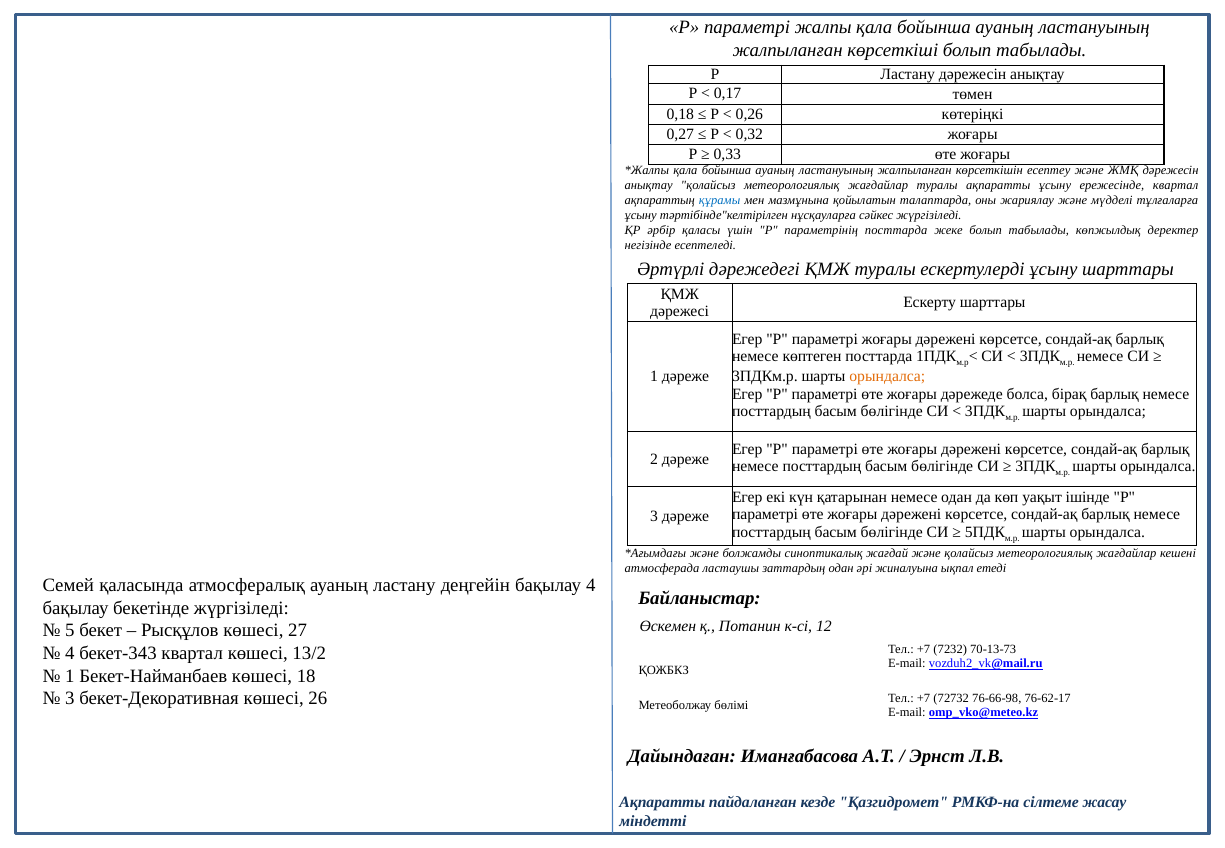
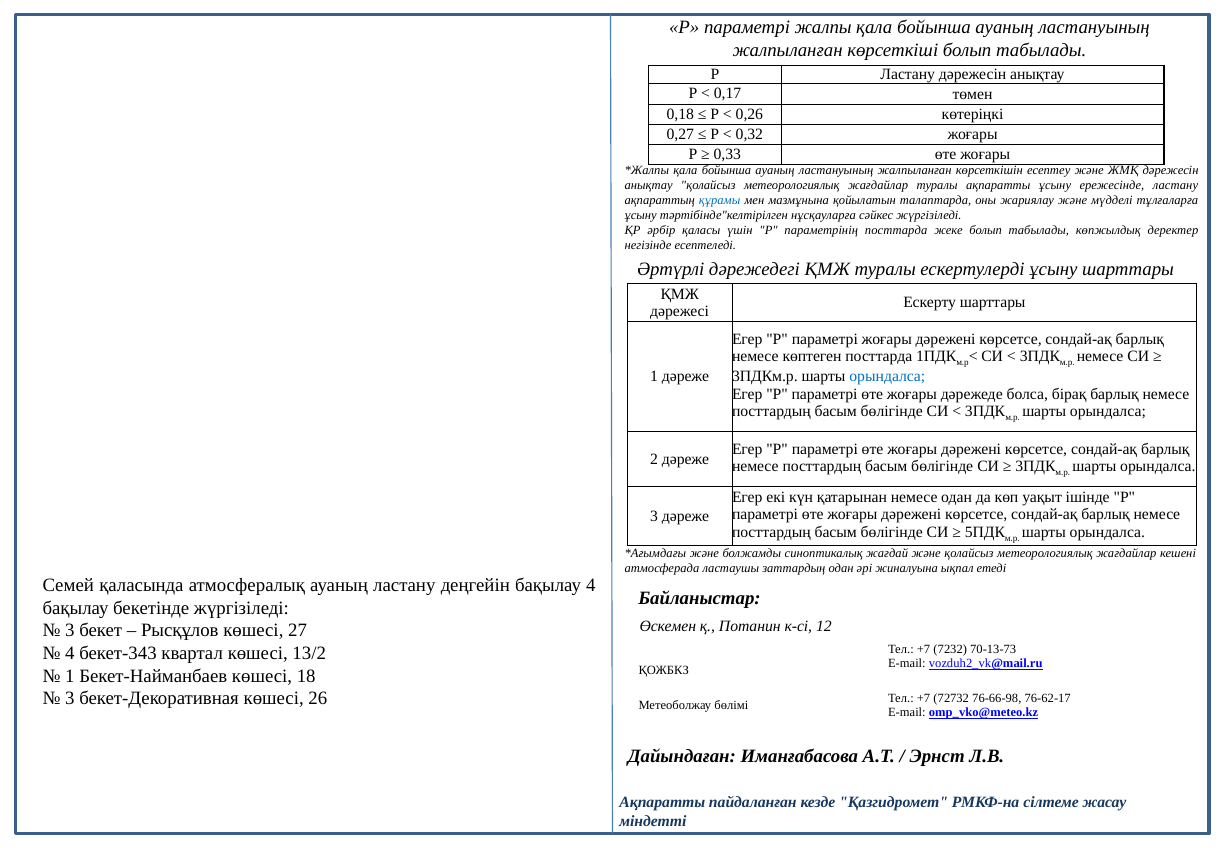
ережесінде квартал: квартал -> ластану (1176, 186)
орындалса colour: orange -> blue (887, 377)
5: 5 -> 3 (70, 631)
